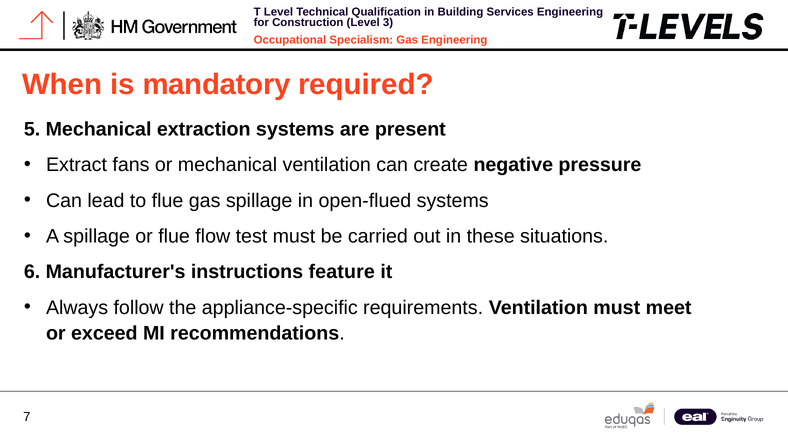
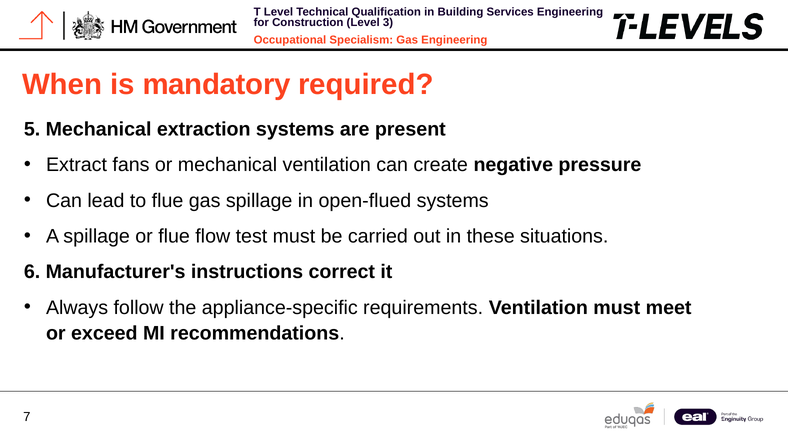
feature: feature -> correct (342, 272)
